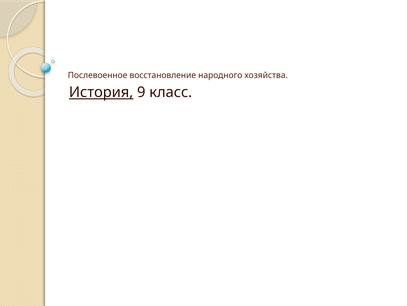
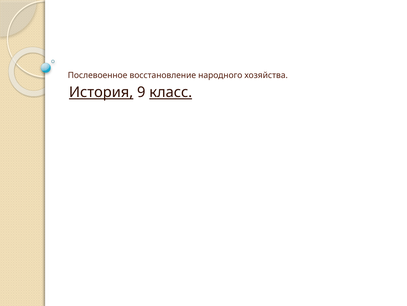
класс underline: none -> present (171, 92)
